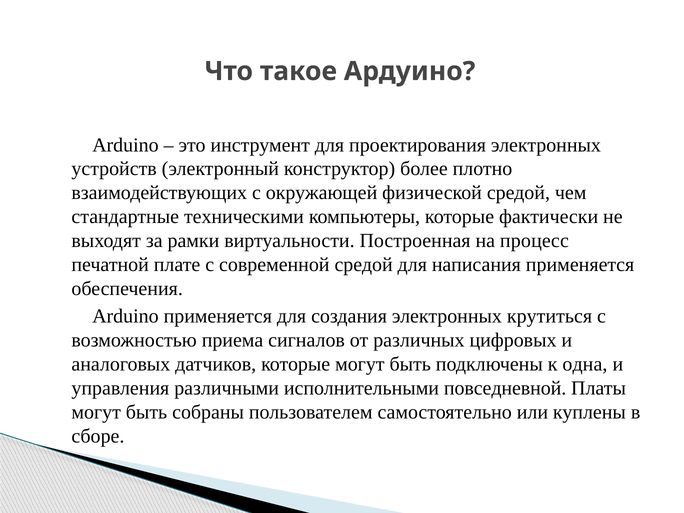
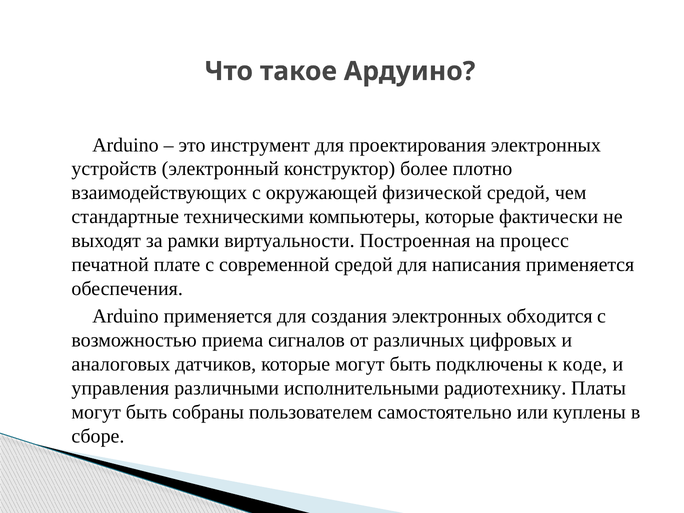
крутиться: крутиться -> обходится (550, 316)
одна: одна -> коде (585, 364)
повседневной: повседневной -> радиотехнику (505, 388)
